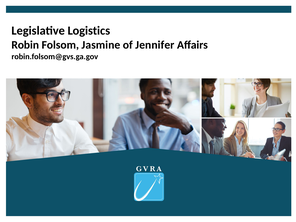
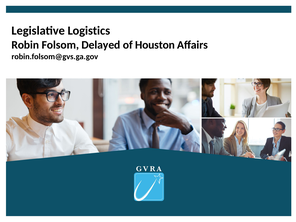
Jasmine: Jasmine -> Delayed (101, 45)
Jennifer: Jennifer -> Houston (155, 45)
